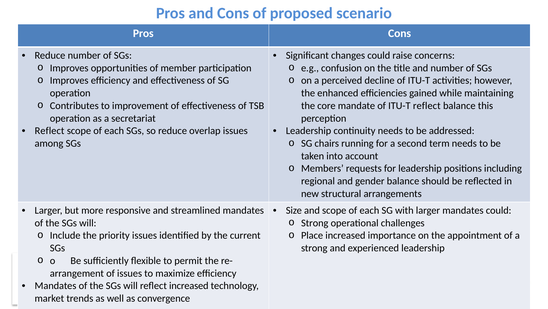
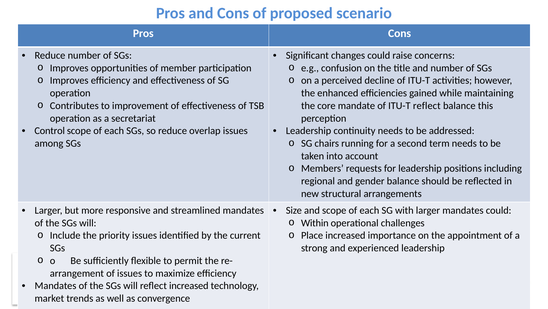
Reflect: Reflect -> Control (50, 131)
o Strong: Strong -> Within (315, 222)
